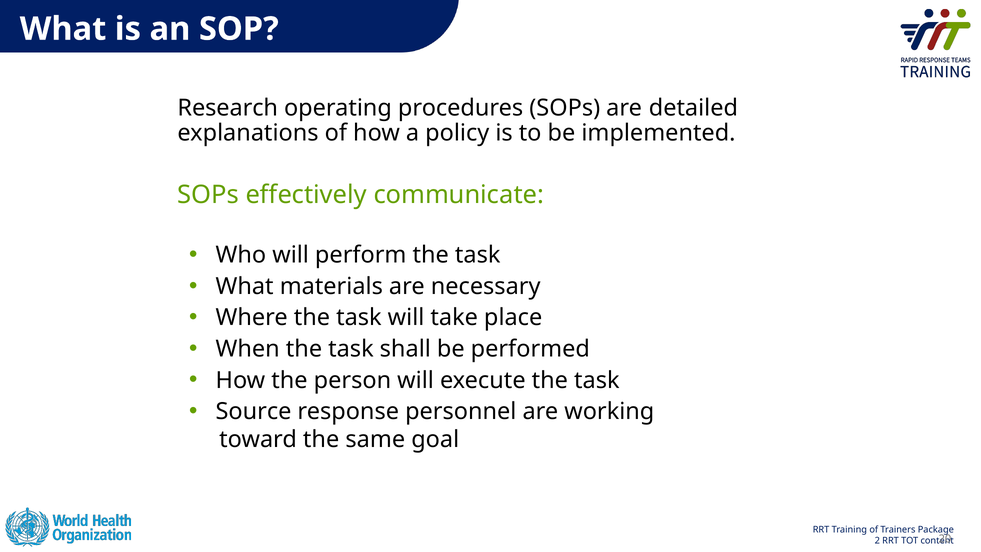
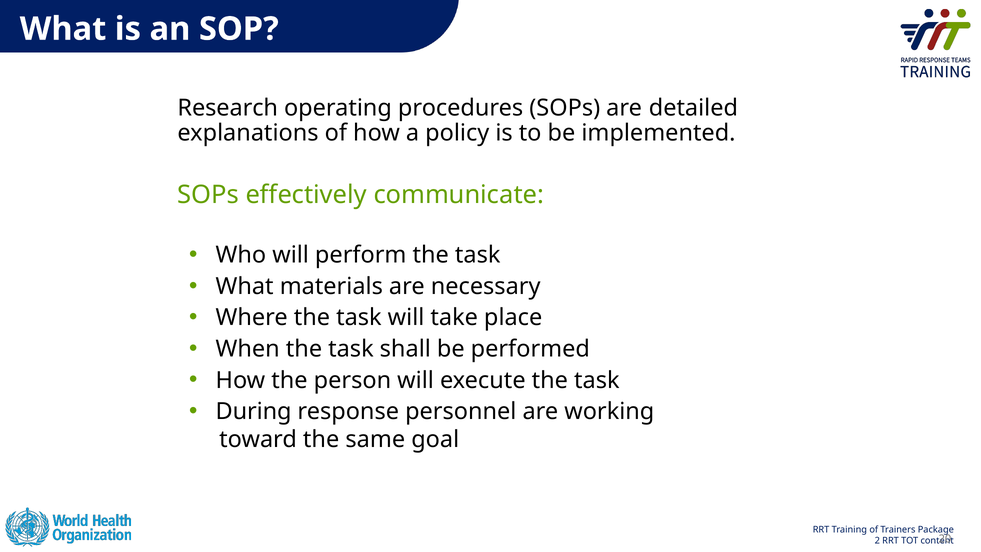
Source: Source -> During (254, 411)
